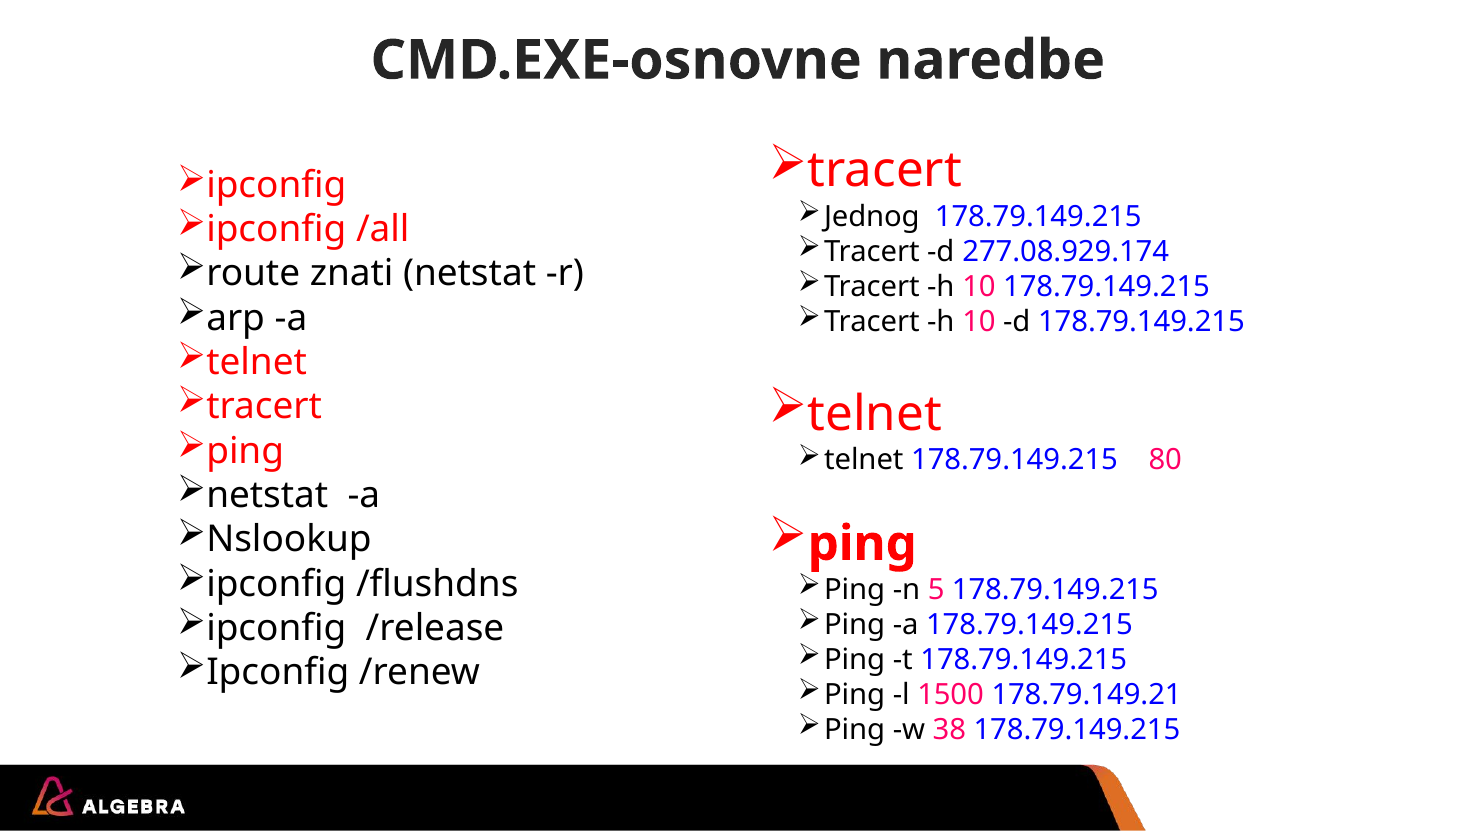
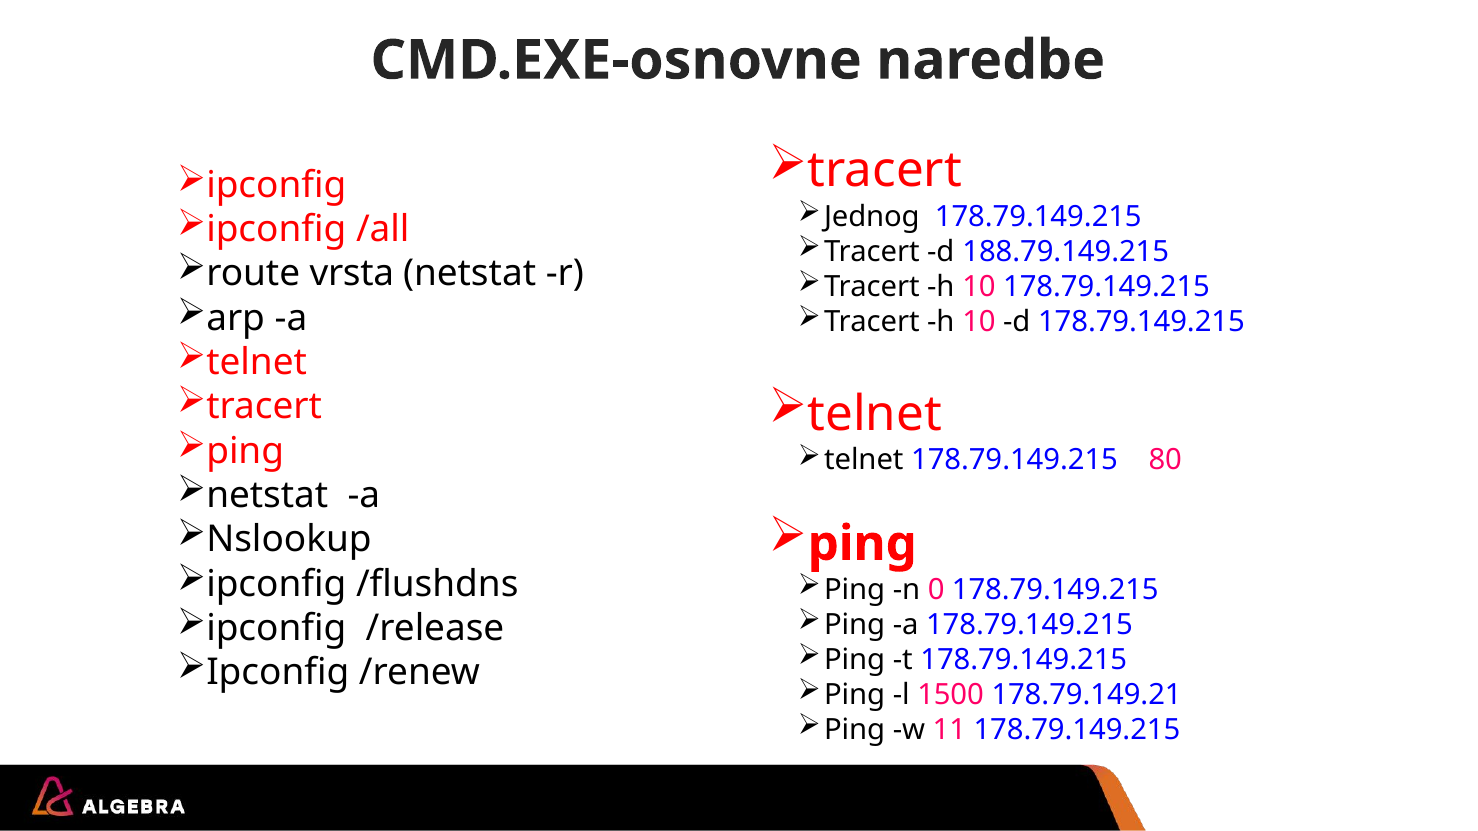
277.08.929.174: 277.08.929.174 -> 188.79.149.215 (1066, 252)
znati: znati -> vrsta (352, 274)
5: 5 -> 0 (936, 590)
38: 38 -> 11 (949, 730)
